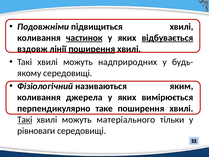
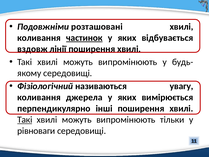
підвищиться: підвищиться -> розташовані (97, 27)
відбувається underline: present -> none (167, 38)
поширення underline: present -> none (92, 49)
надприродних: надприродних -> випромінюють (128, 62)
яким: яким -> увагу (182, 86)
таке: таке -> інші (104, 108)
матеріального: матеріального -> випромінюють (126, 120)
